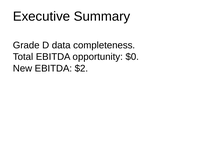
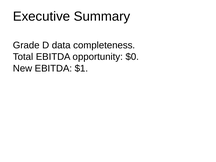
$2: $2 -> $1 (81, 68)
